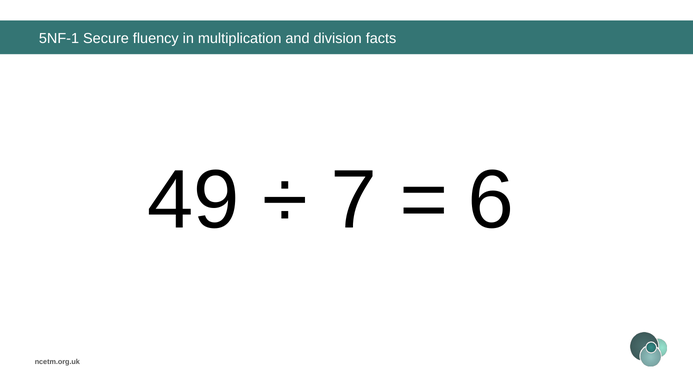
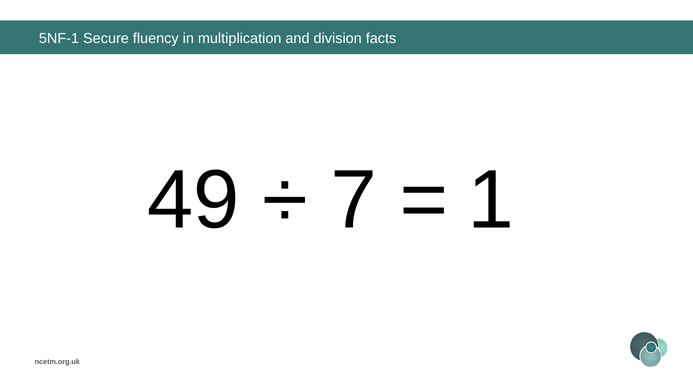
6: 6 -> 1 (491, 200)
